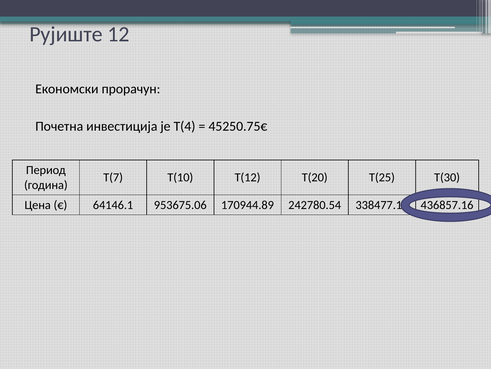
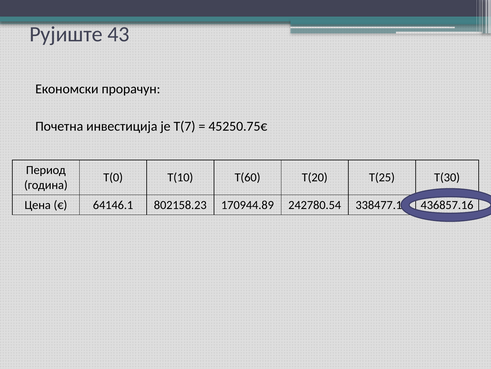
12: 12 -> 43 (119, 34)
Т(4: Т(4 -> Т(7 (185, 126)
Т(7: Т(7 -> Т(0 (113, 177)
Т(12: Т(12 -> Т(60 (248, 177)
953675.06: 953675.06 -> 802158.23 (180, 205)
